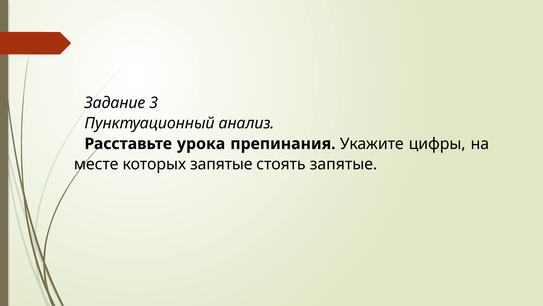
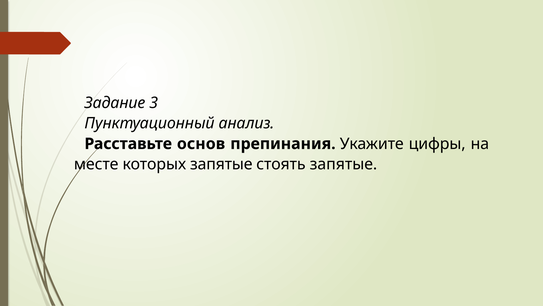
урока: урока -> основ (201, 144)
